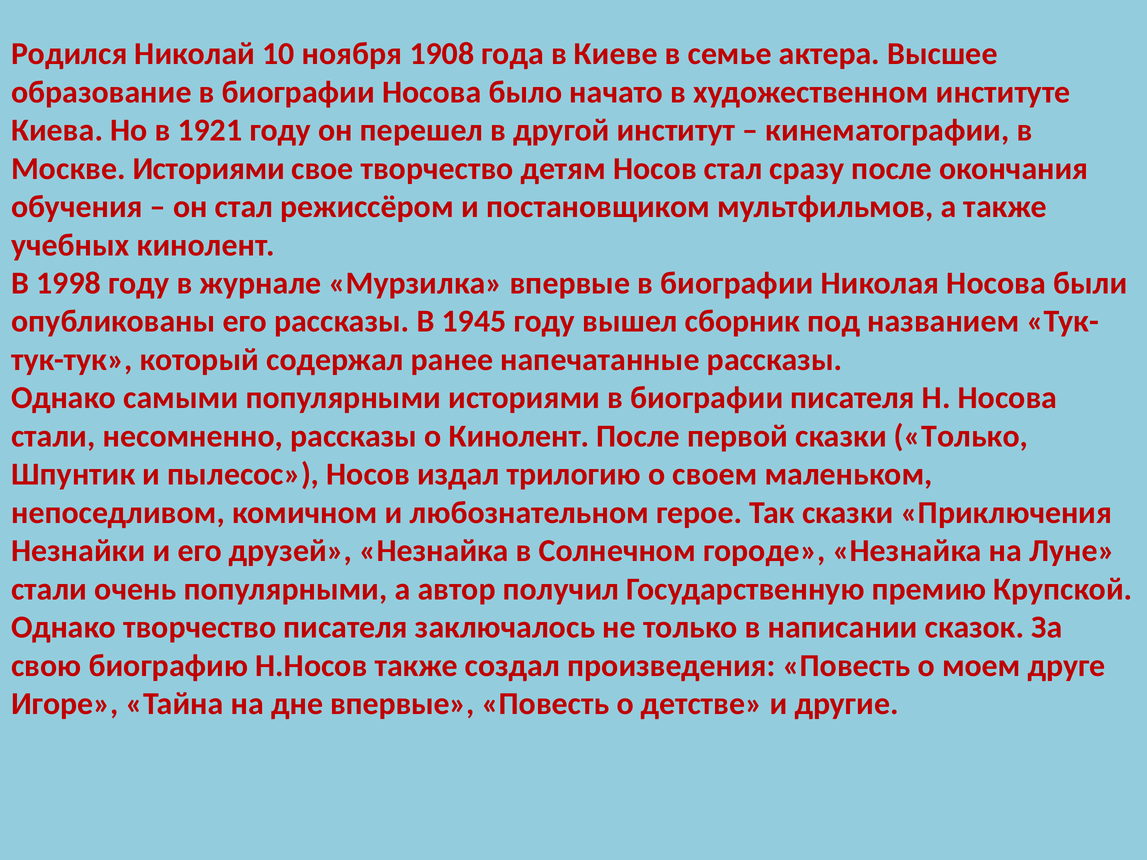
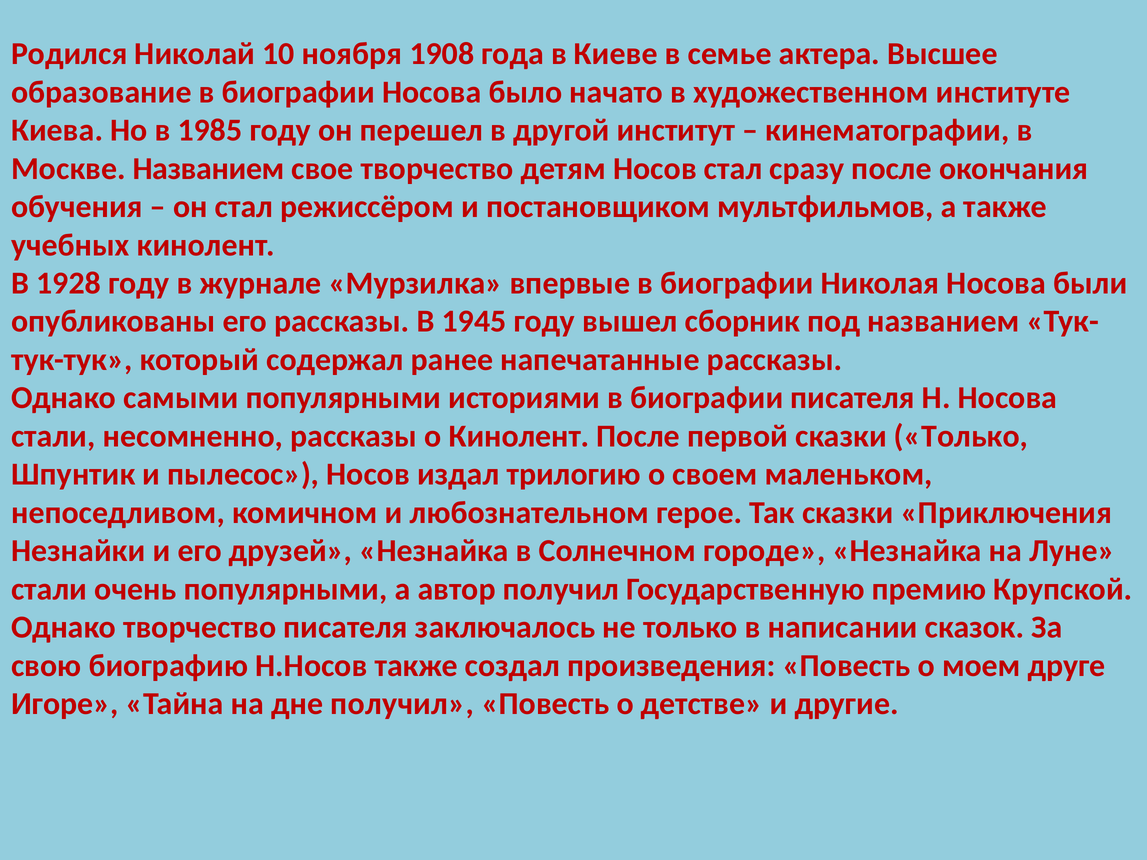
1921: 1921 -> 1985 (210, 130)
Москве Историями: Историями -> Названием (209, 169)
1998: 1998 -> 1928 (69, 283)
дне впервые: впервые -> получил (402, 704)
